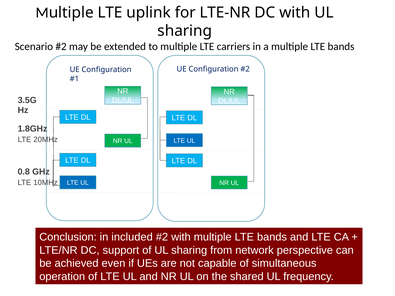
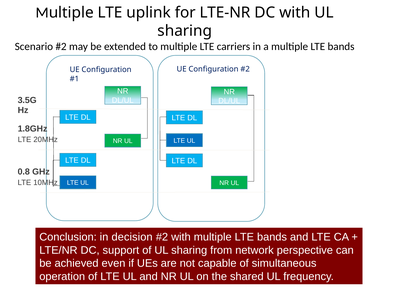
included: included -> decision (132, 237)
